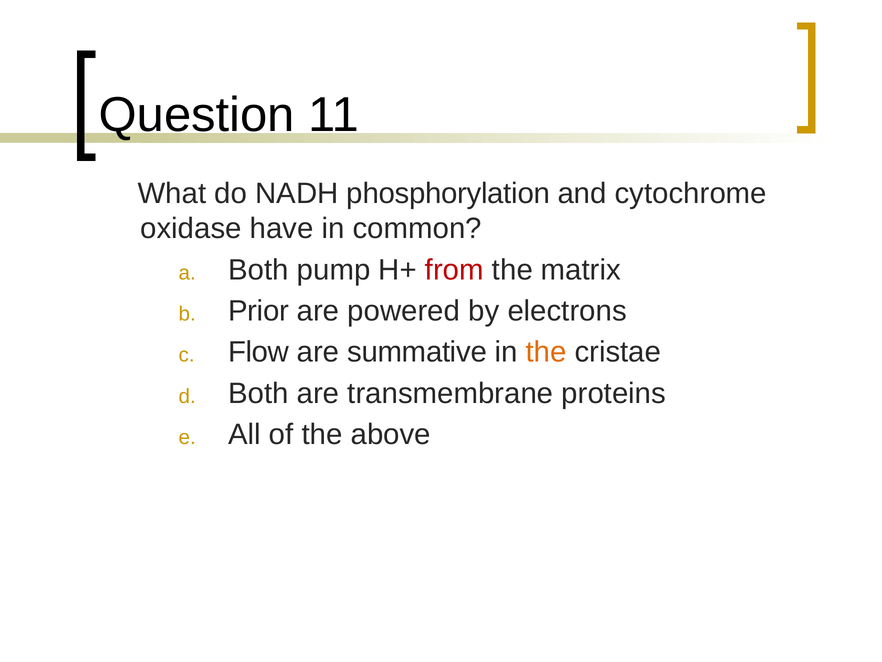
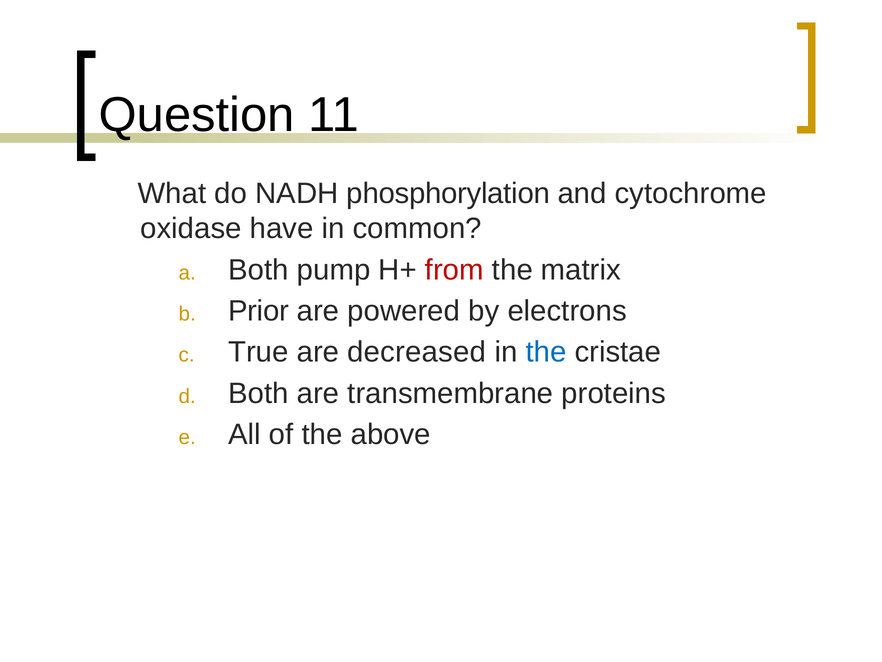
Flow: Flow -> True (258, 352)
summative: summative -> decreased (417, 352)
the colour: orange -> blue (546, 352)
